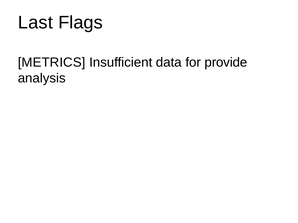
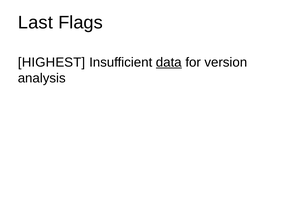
METRICS: METRICS -> HIGHEST (52, 62)
data underline: none -> present (169, 62)
provide: provide -> version (226, 62)
